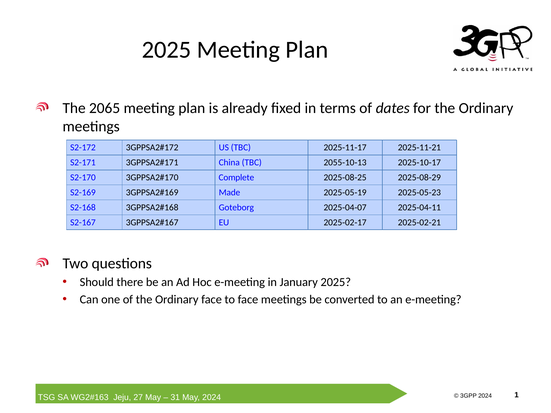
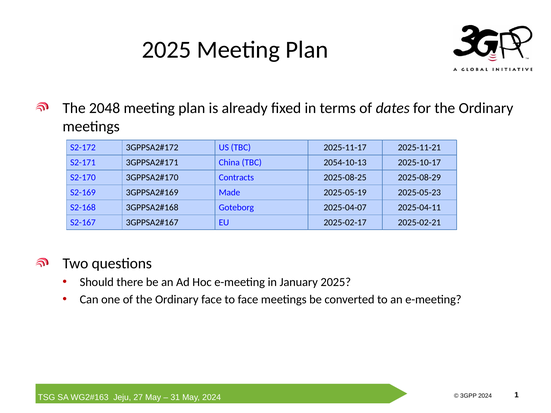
2065: 2065 -> 2048 (105, 108)
2055: 2055 -> 2054 (333, 163)
Complete: Complete -> Contracts (236, 178)
